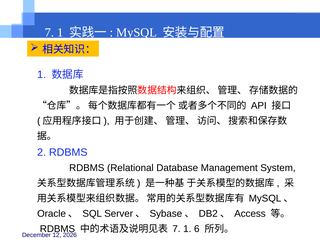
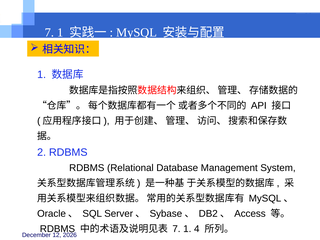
6: 6 -> 4 (197, 229)
